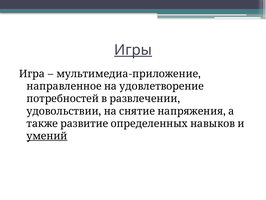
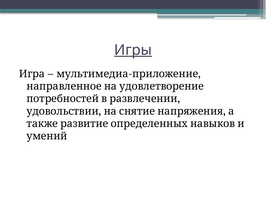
умений underline: present -> none (47, 136)
